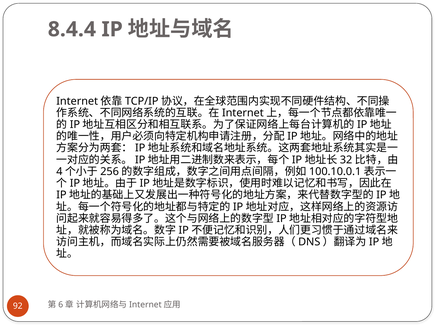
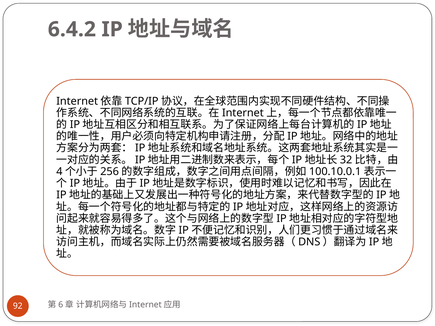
8.4.4: 8.4.4 -> 6.4.2 (72, 29)
